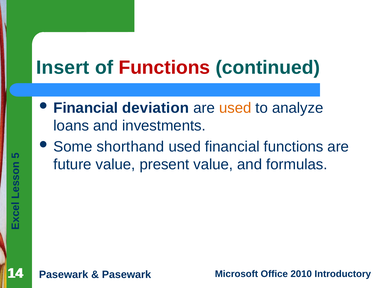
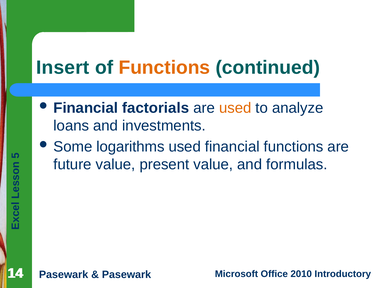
Functions colour: red -> orange (164, 68)
deviation: deviation -> factorials (156, 108)
shorthand: shorthand -> logarithms (131, 147)
